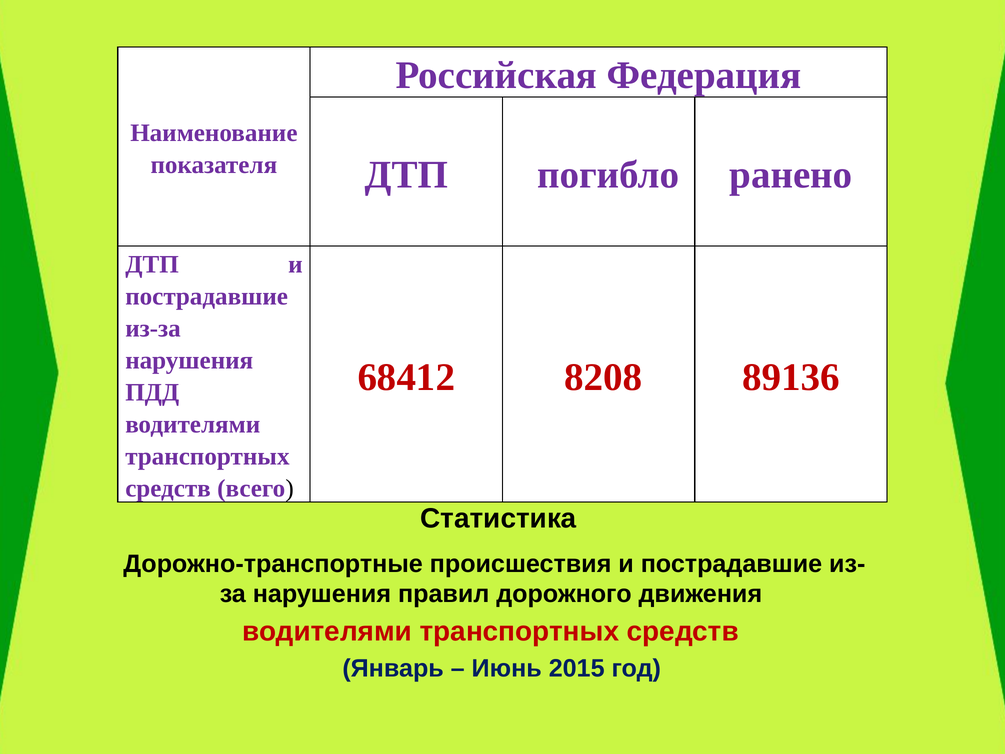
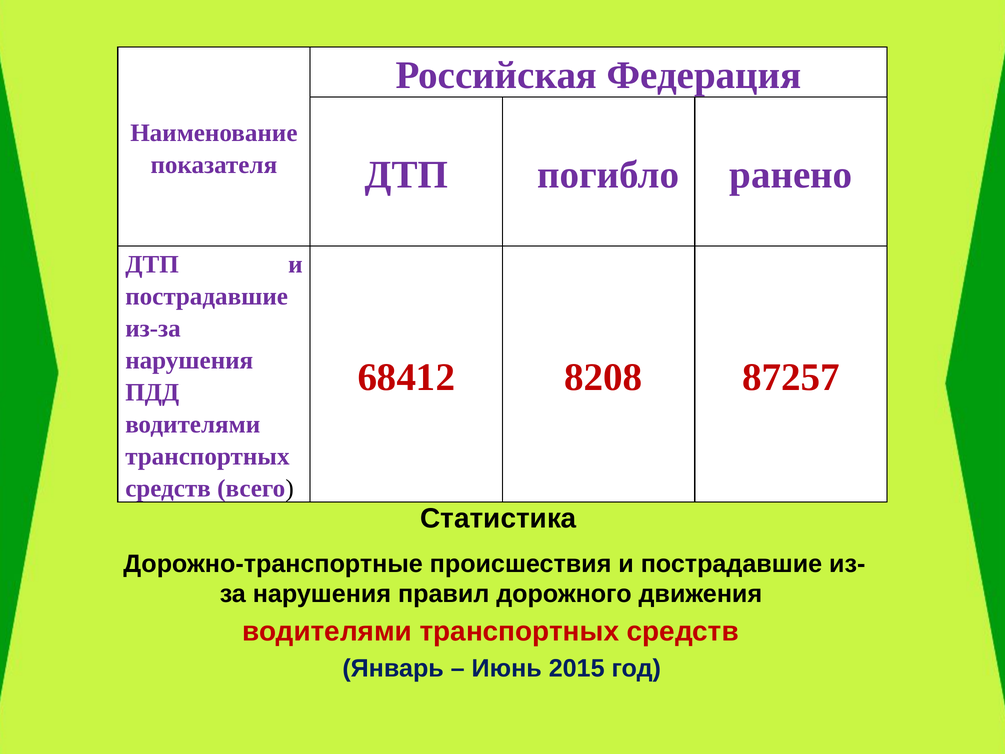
89136: 89136 -> 87257 (791, 377)
